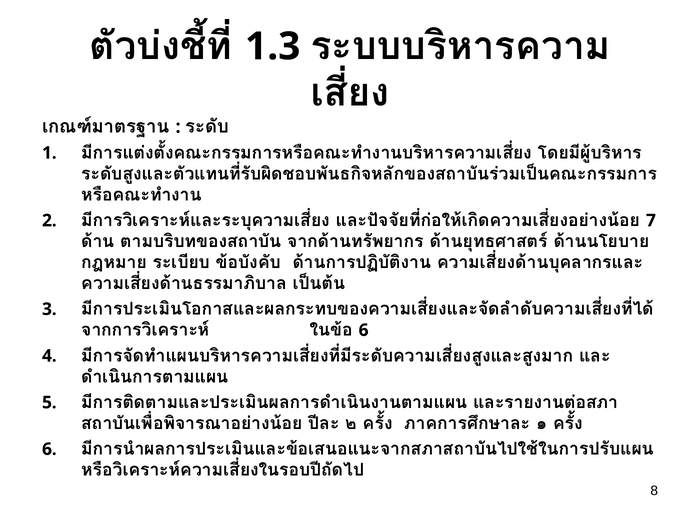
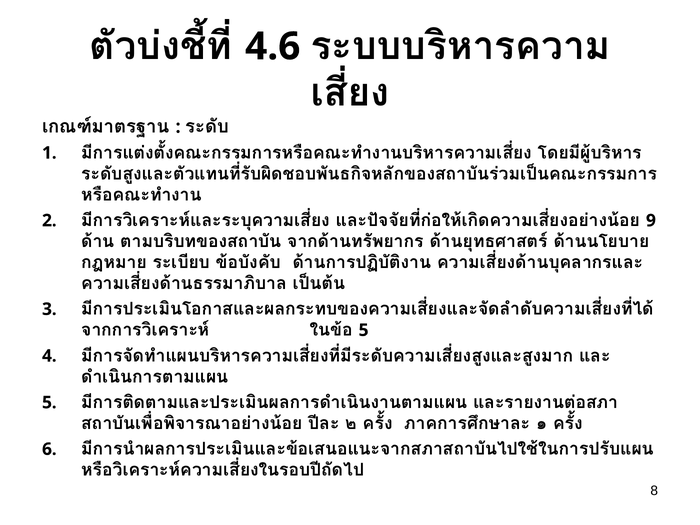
1.3: 1.3 -> 4.6 (273, 46)
7: 7 -> 9 (651, 221)
6: 6 -> 5 (364, 330)
